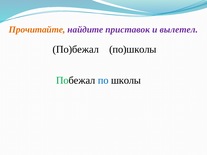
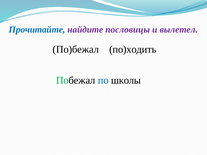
Прочитайте colour: orange -> blue (37, 30)
приставок: приставок -> пословицы (128, 30)
по)школы: по)школы -> по)ходить (133, 49)
